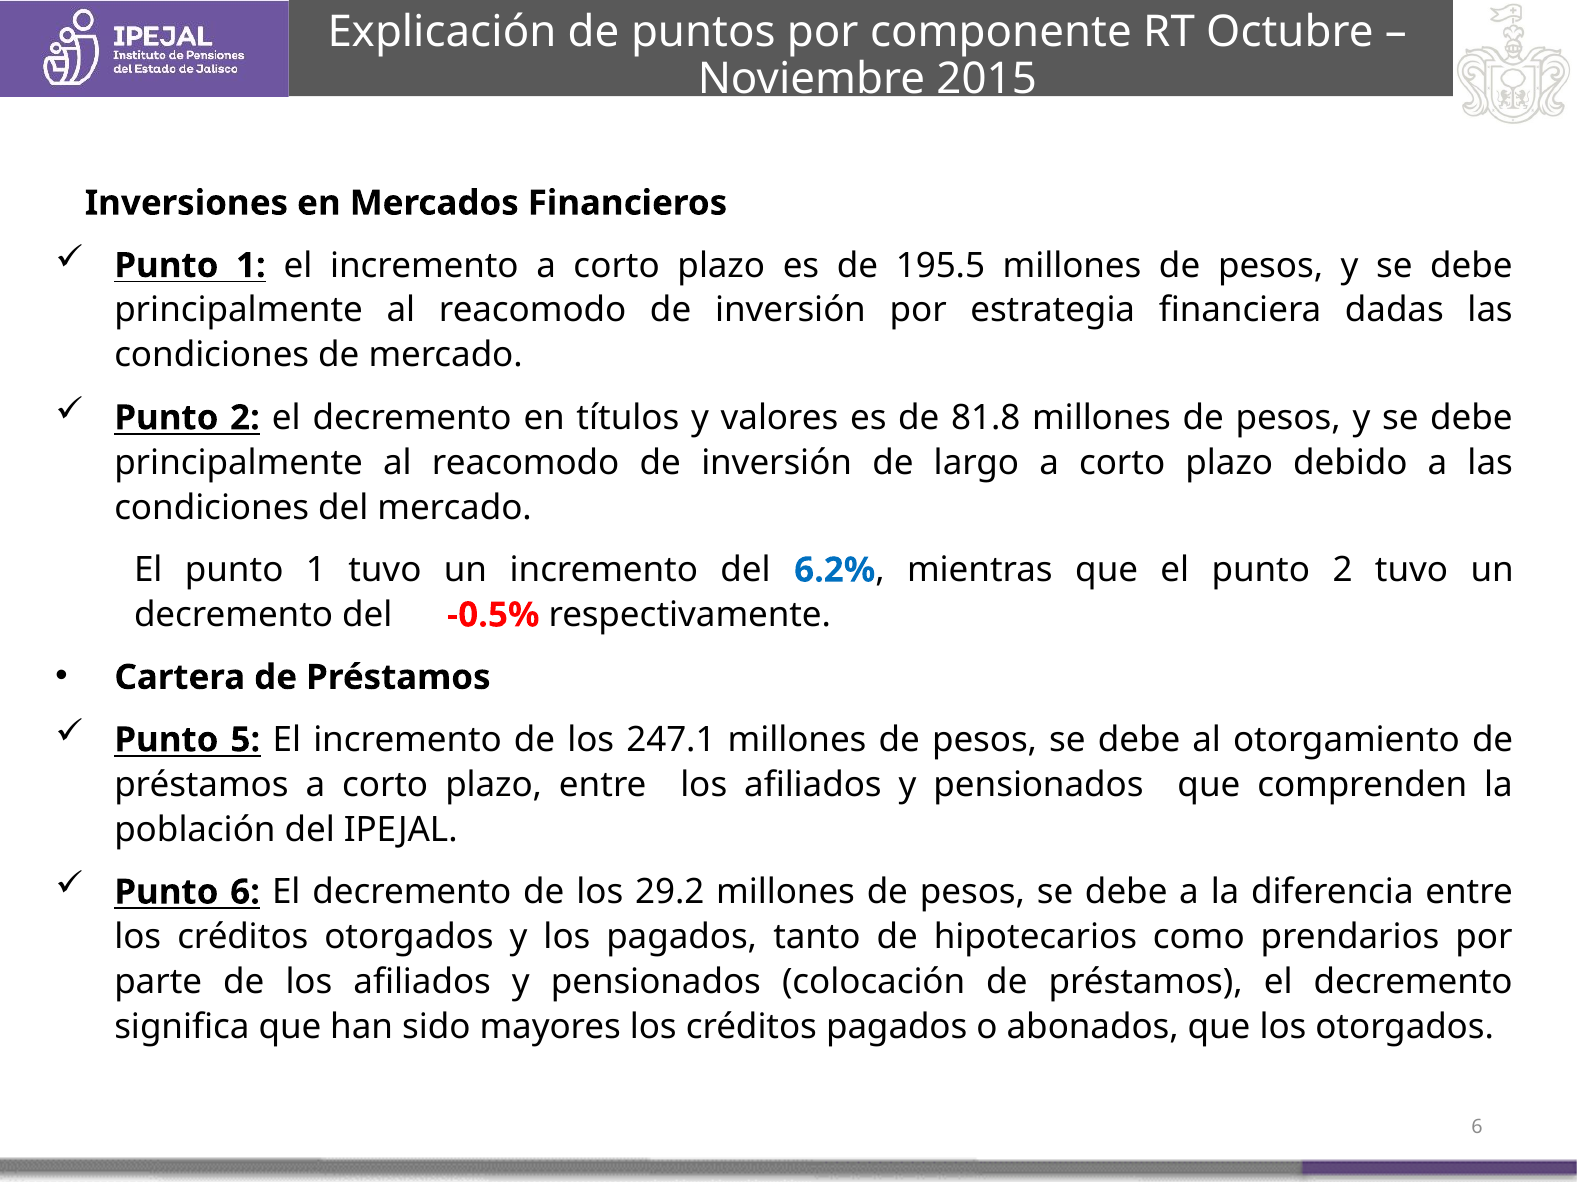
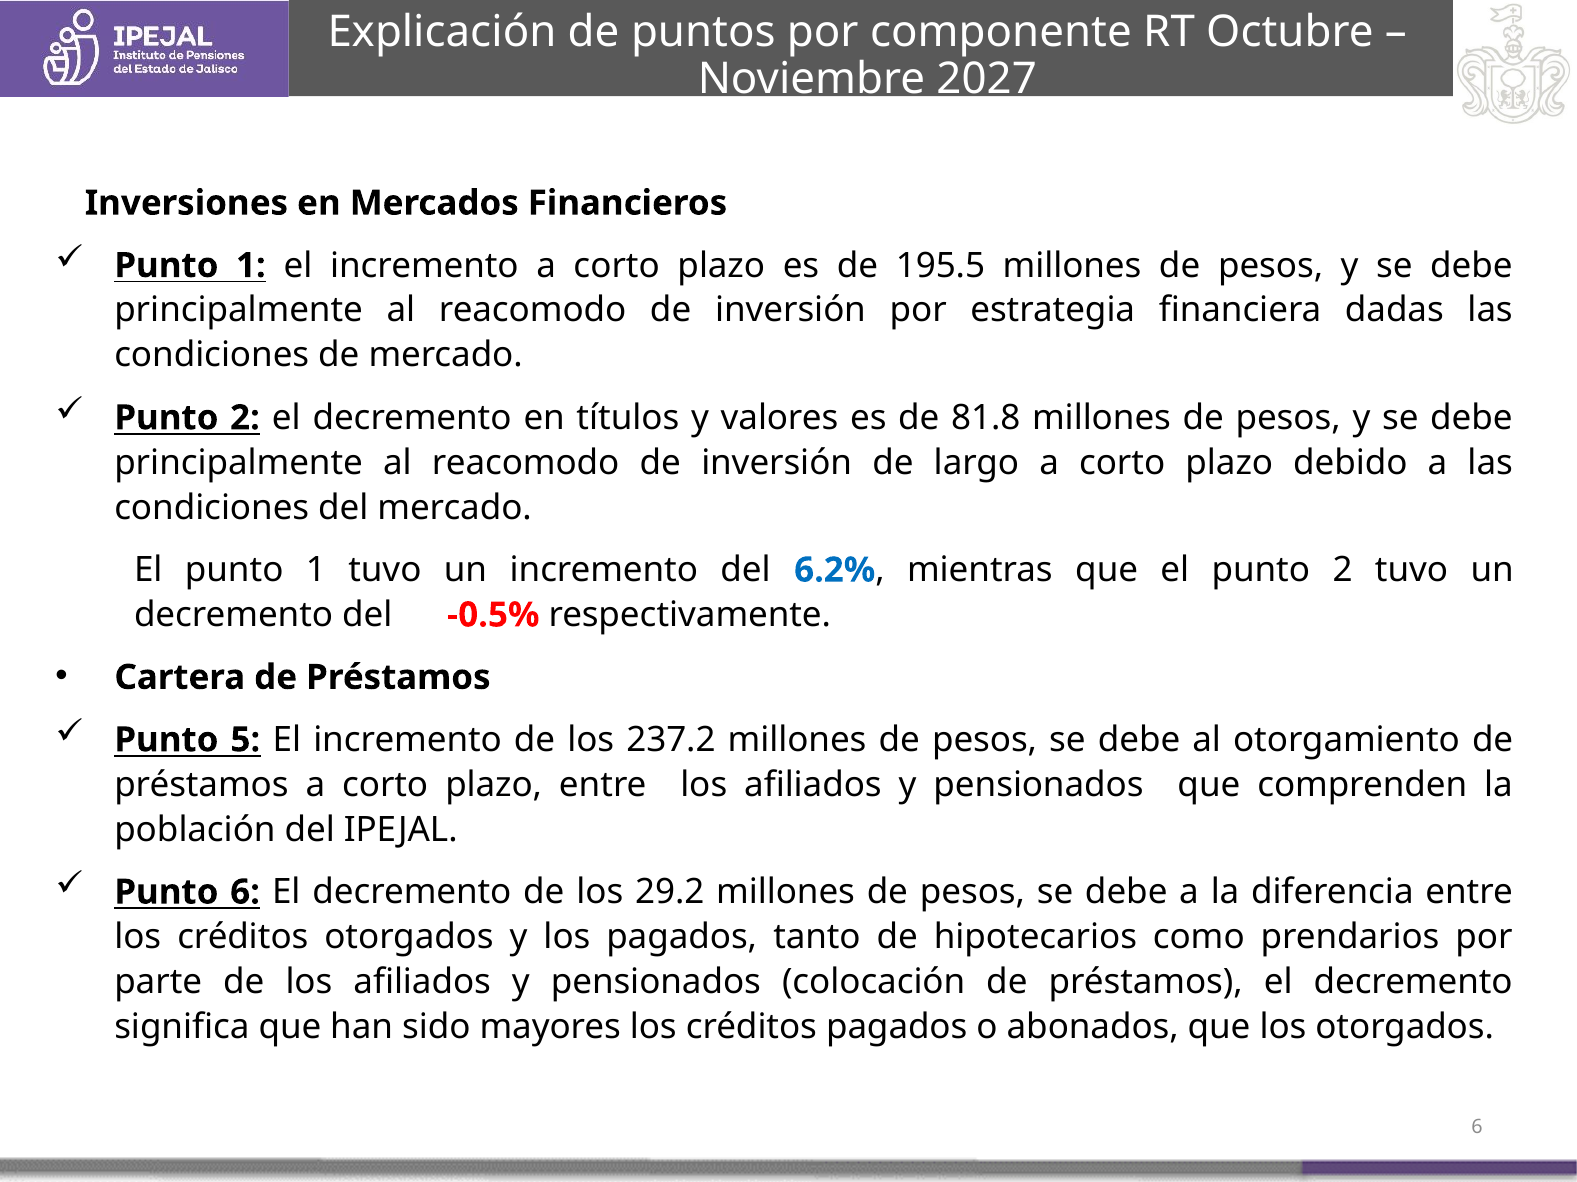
2015: 2015 -> 2027 (987, 79)
247.1: 247.1 -> 237.2 (671, 740)
